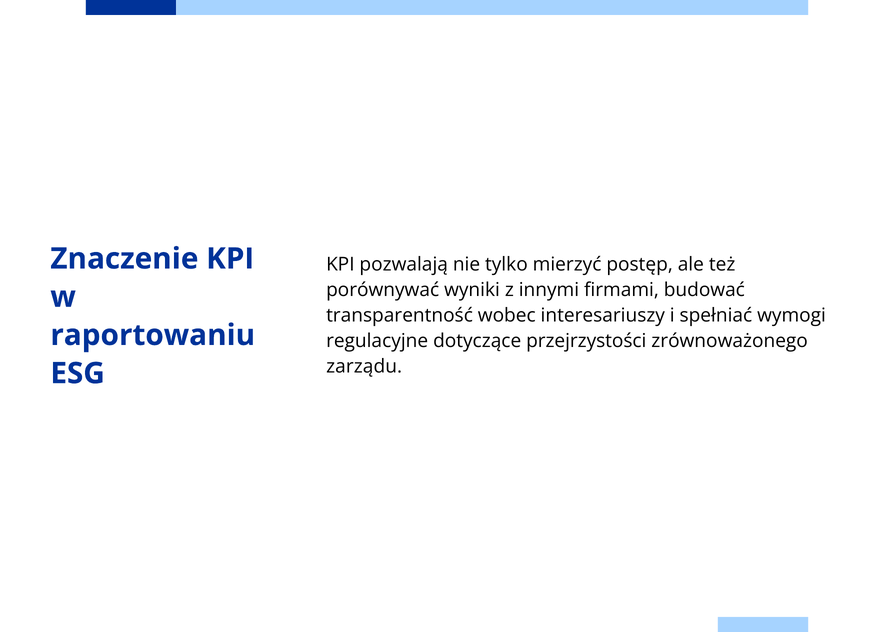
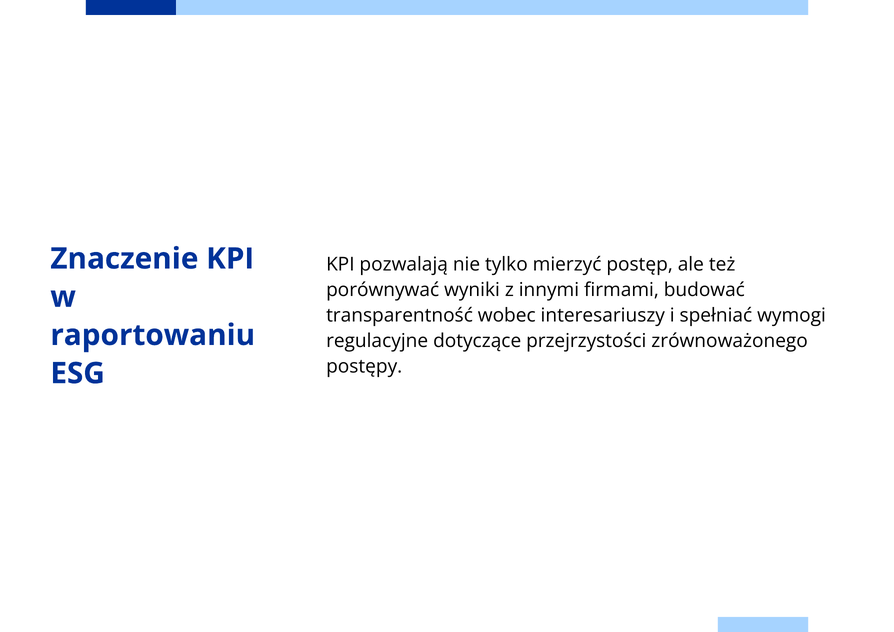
zarządu: zarządu -> postępy (364, 366)
